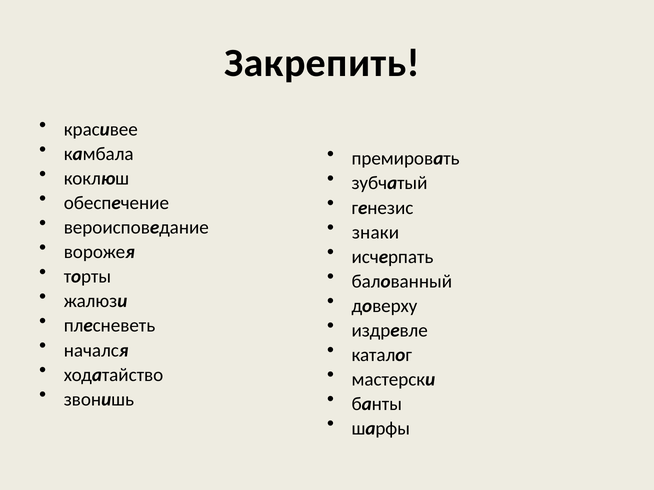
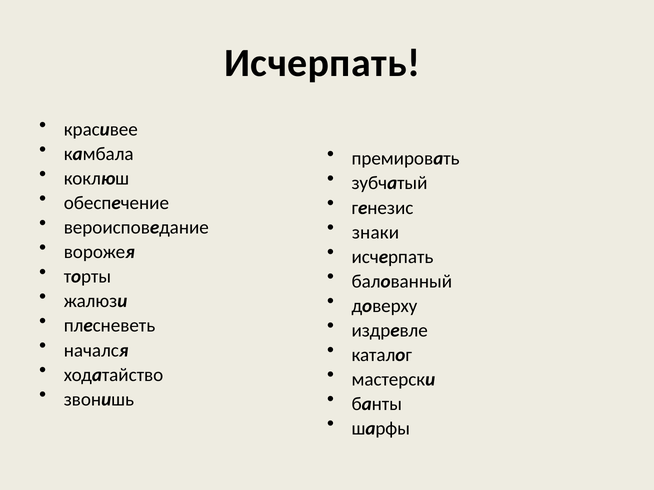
Закрепить: Закрепить -> Исчерпать (322, 63)
